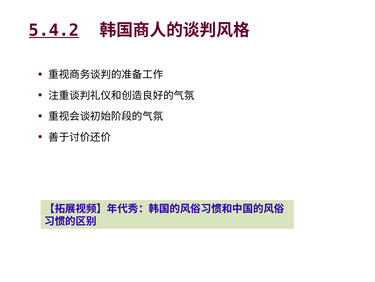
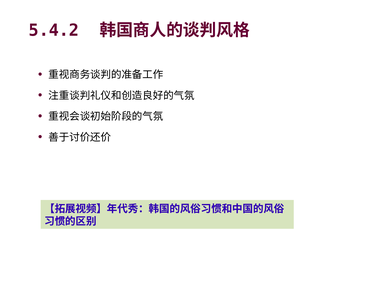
5.4.2 underline: present -> none (54, 30)
